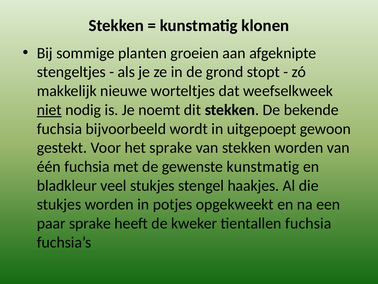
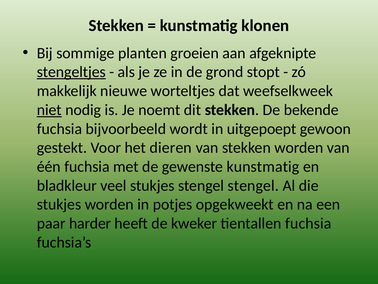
stengeltjes underline: none -> present (71, 72)
het sprake: sprake -> dieren (171, 147)
stengel haakjes: haakjes -> stengel (253, 185)
paar sprake: sprake -> harder (90, 223)
